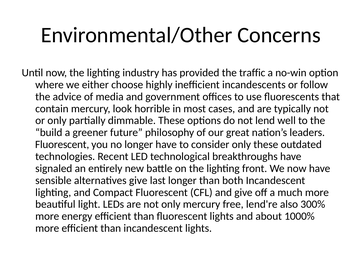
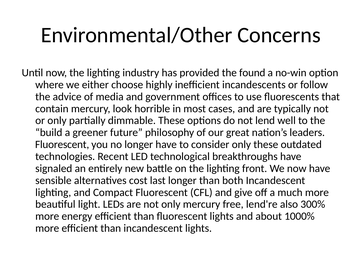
traffic: traffic -> found (252, 73)
alternatives give: give -> cost (138, 180)
